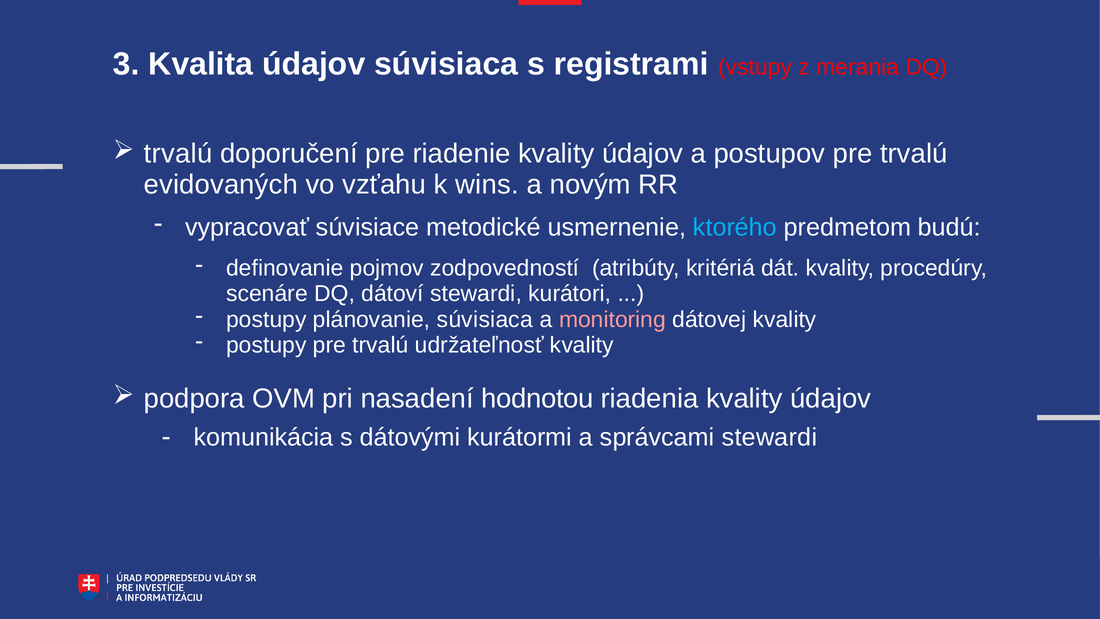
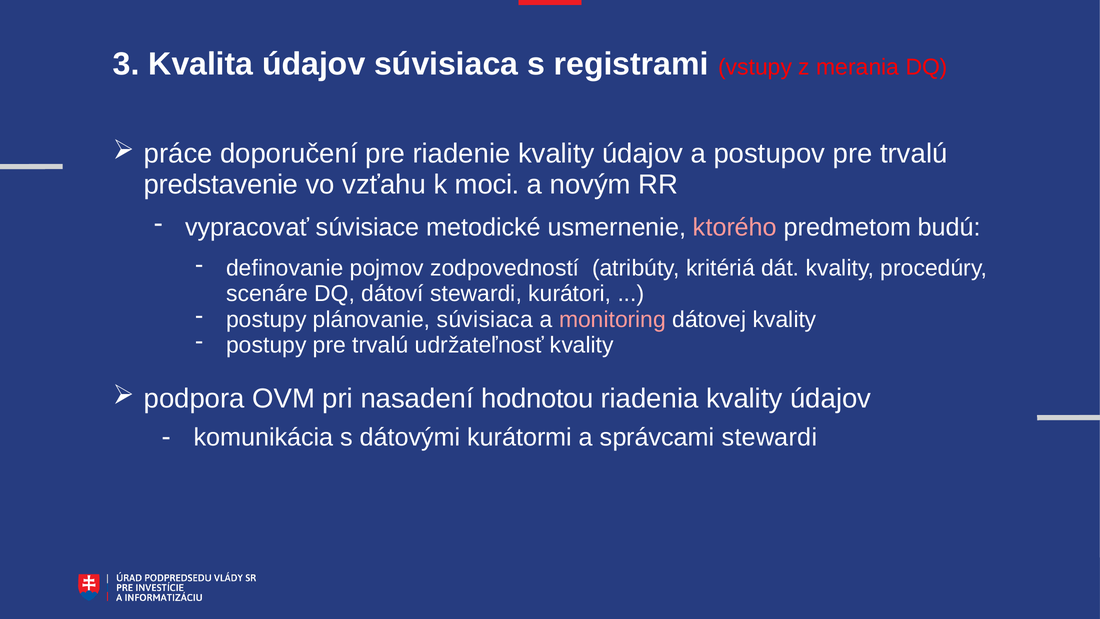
trvalú: trvalú -> práce (178, 154)
evidovaných: evidovaných -> predstavenie (221, 184)
wins: wins -> moci (487, 184)
ktorého colour: light blue -> pink (735, 228)
